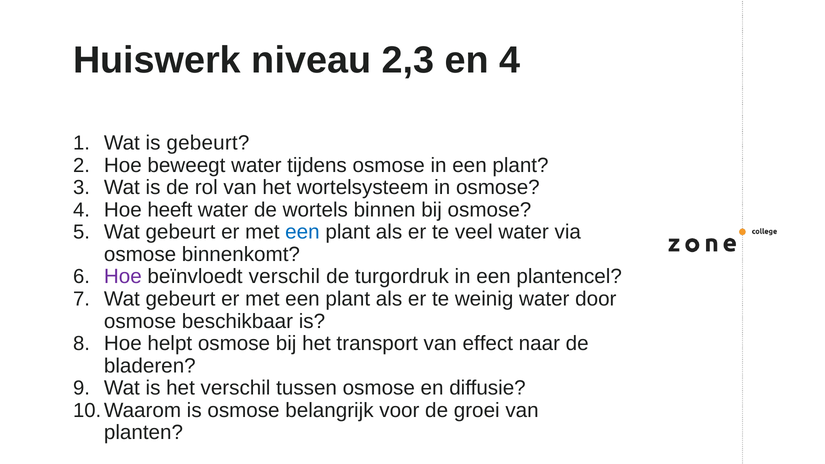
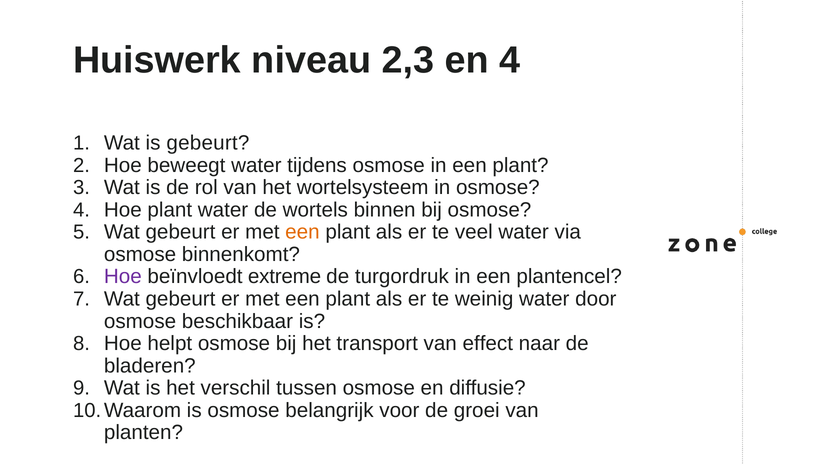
Hoe heeft: heeft -> plant (170, 210)
een colour: blue -> orange (302, 232)
beïnvloedt verschil: verschil -> extreme (285, 277)
